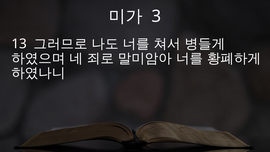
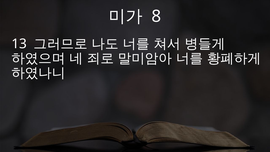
3: 3 -> 8 (156, 16)
